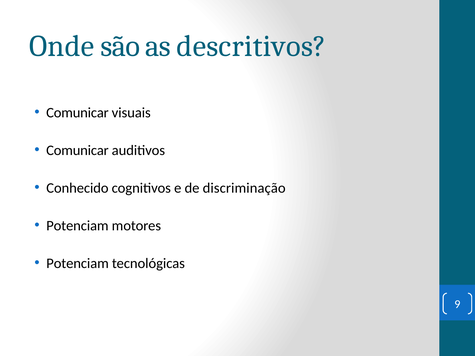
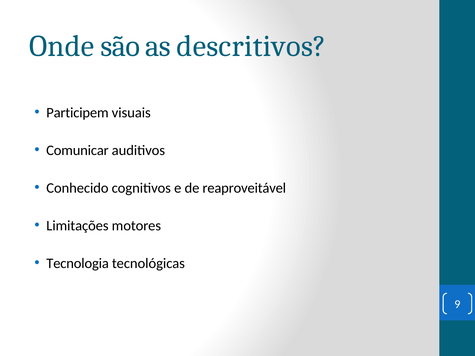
Comunicar: Comunicar -> Participem (77, 113)
discriminação: discriminação -> reaproveitável (244, 188)
Potenciam: Potenciam -> Limitações (77, 226)
Potenciam: Potenciam -> Tecnologia (78, 264)
